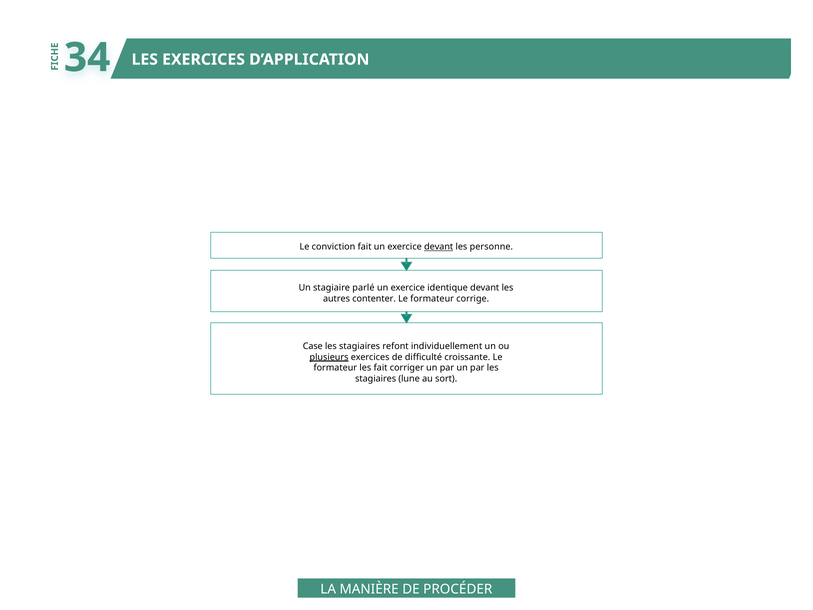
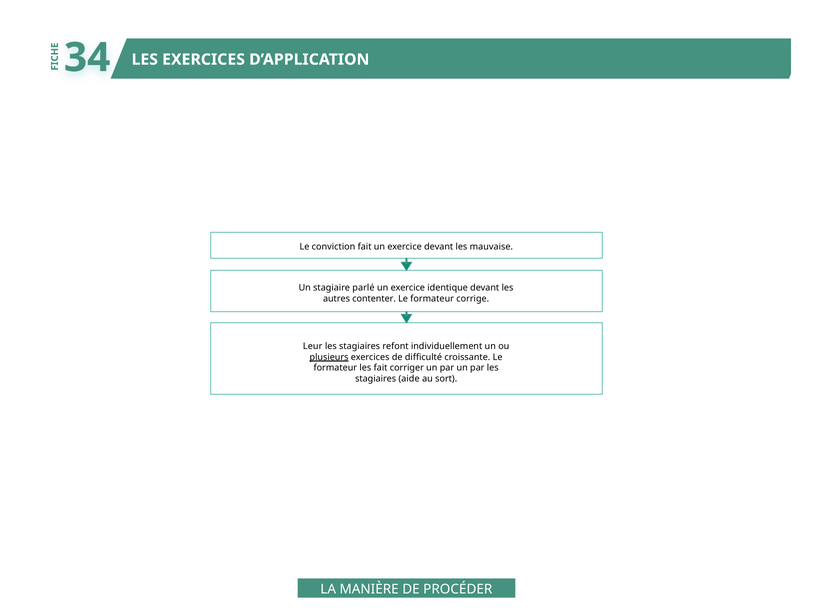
devant underline: present -> none (439, 247)
personne: personne -> mauvaise (491, 247)
Case: Case -> Leur (313, 346)
lune: lune -> aide (409, 379)
